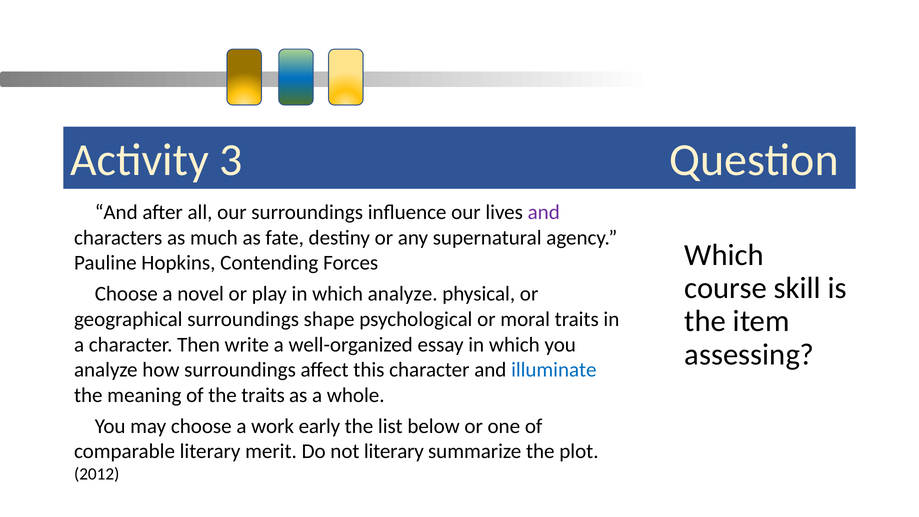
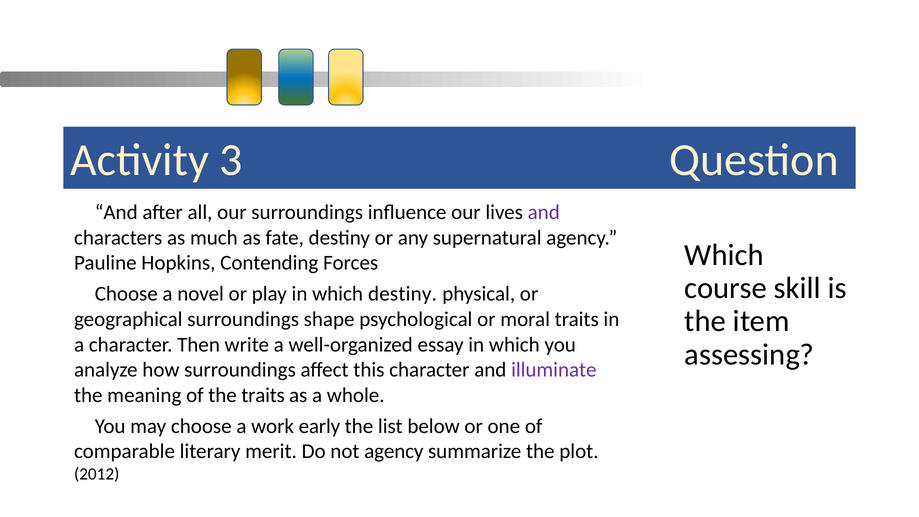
which analyze: analyze -> destiny (403, 294)
illuminate colour: blue -> purple (554, 370)
not literary: literary -> agency (394, 451)
